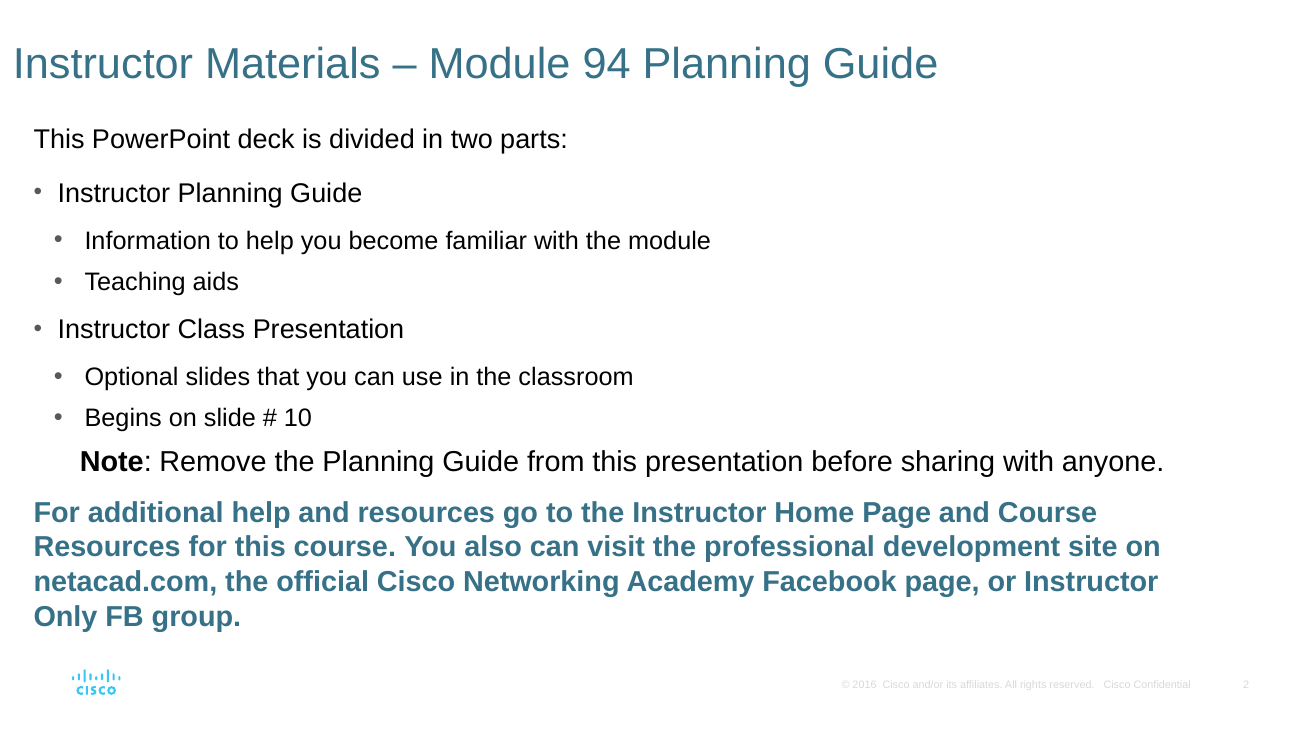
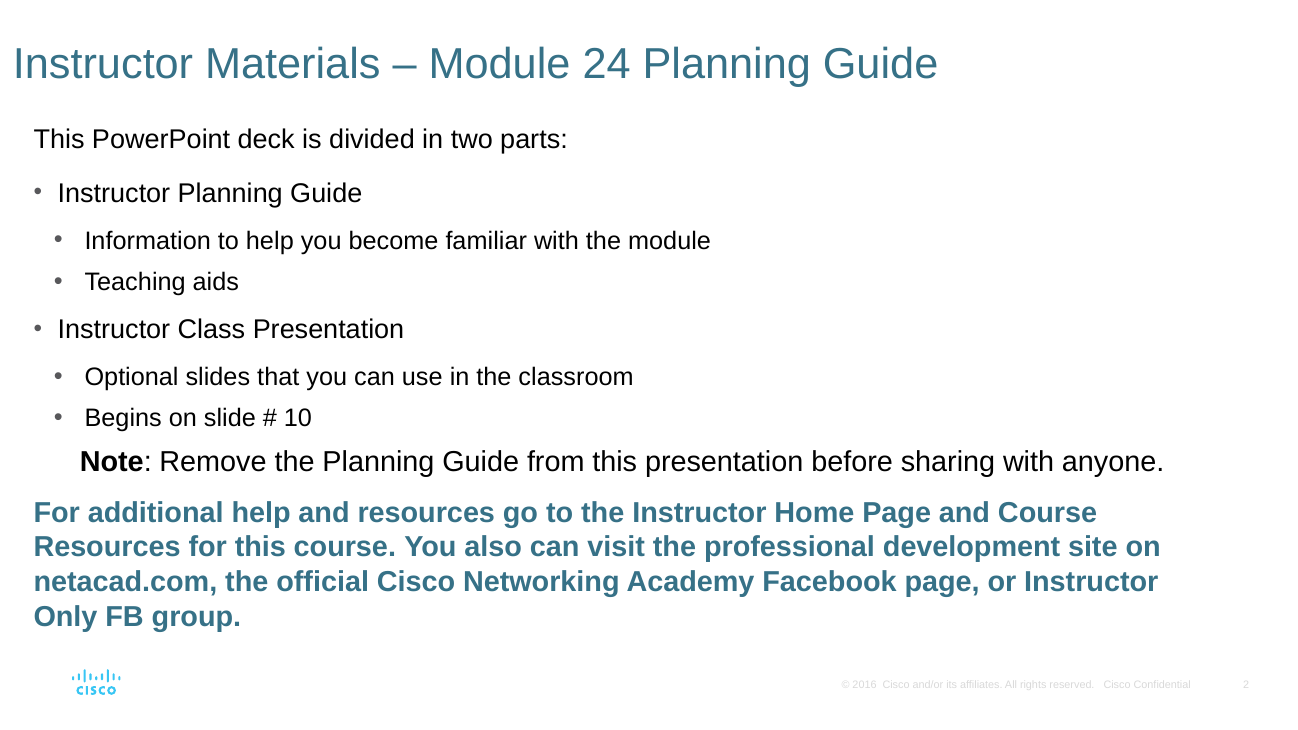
94: 94 -> 24 (607, 64)
